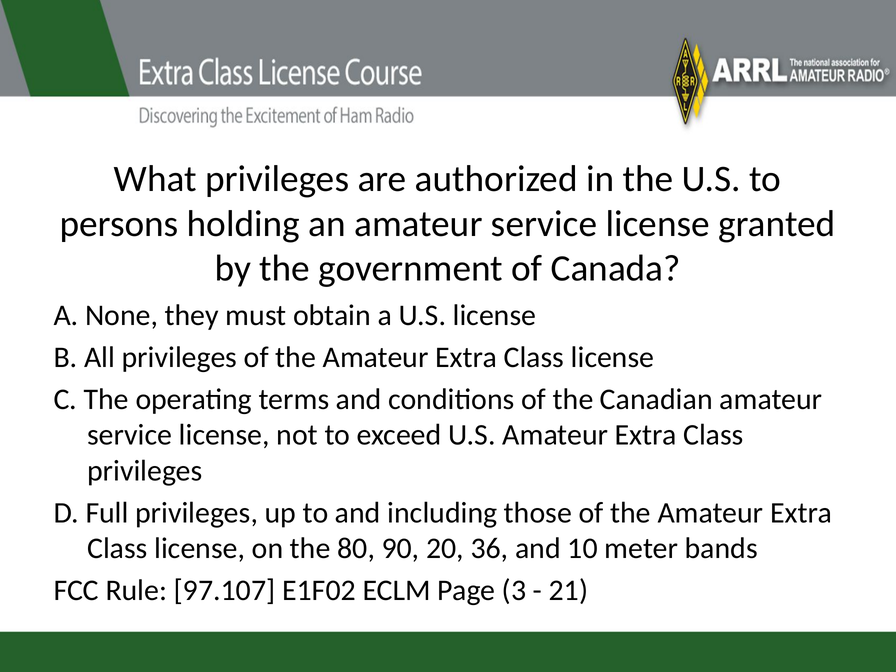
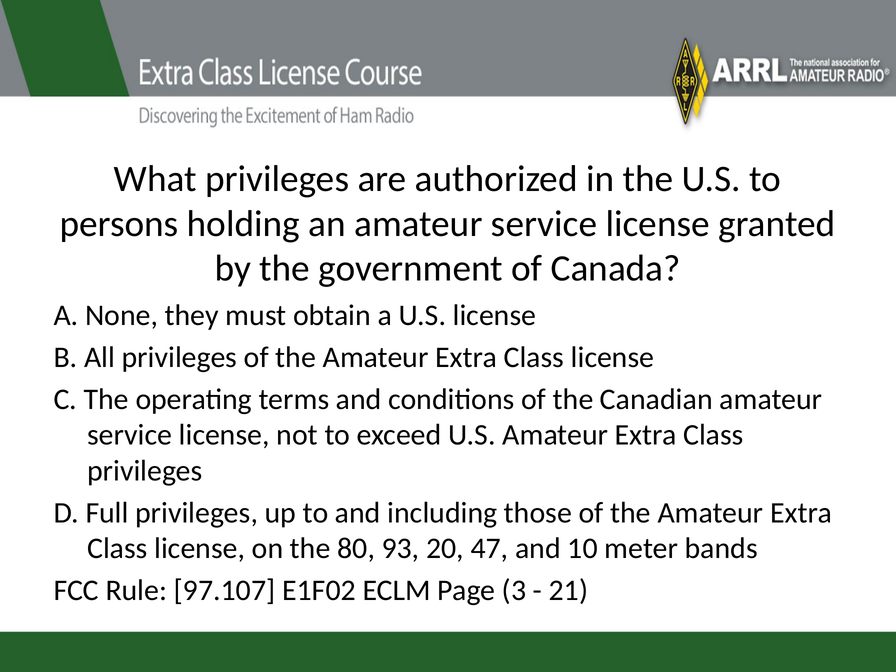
90: 90 -> 93 (401, 549)
36: 36 -> 47 (489, 549)
